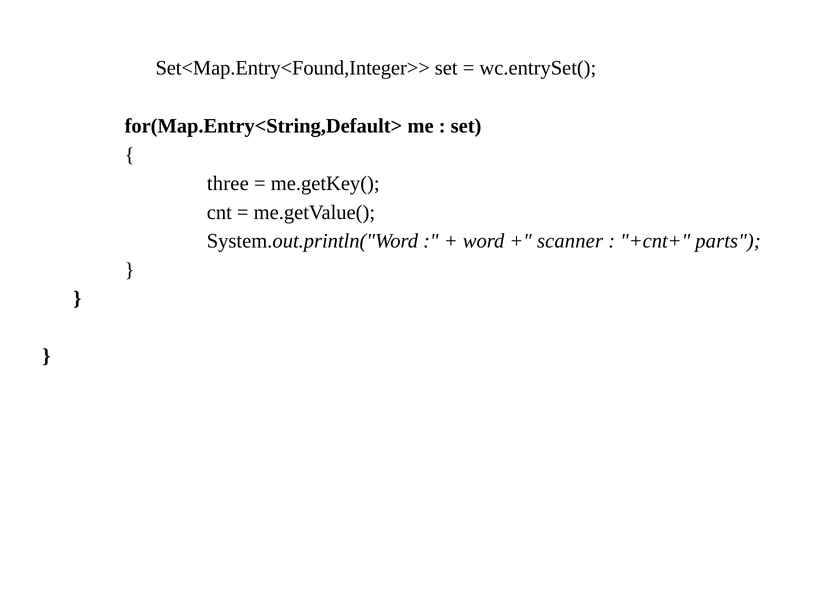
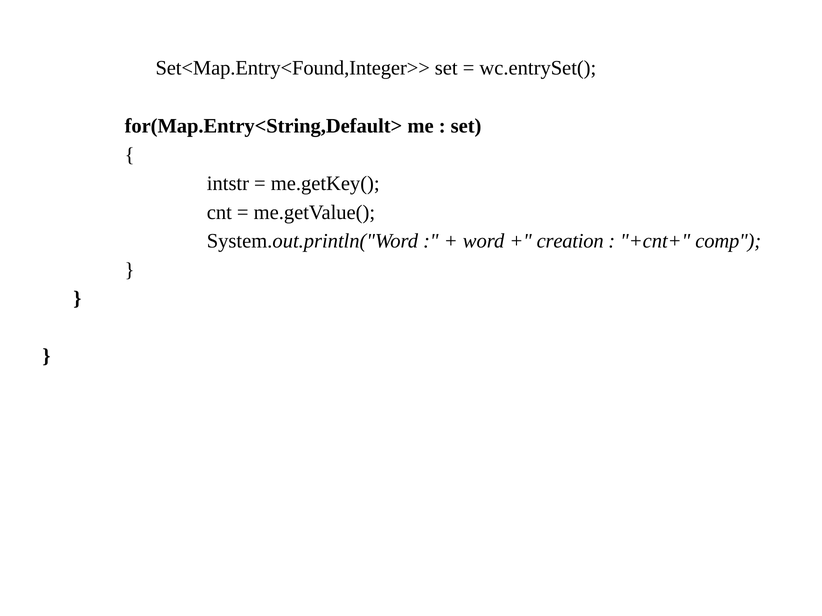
three: three -> intstr (228, 184)
scanner: scanner -> creation (570, 241)
parts: parts -> comp (728, 241)
